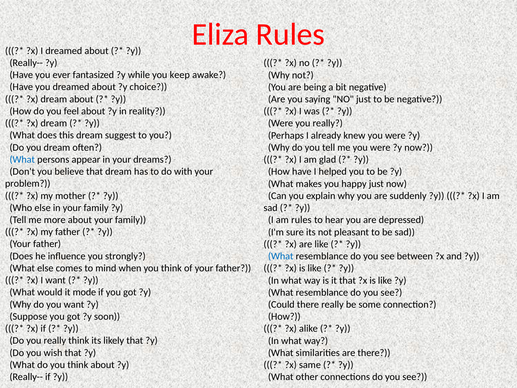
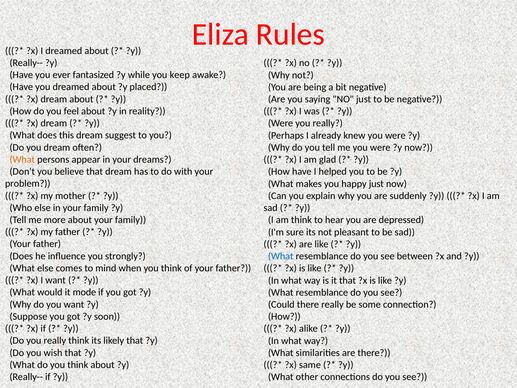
choice: choice -> placed (148, 87)
What colour: blue -> orange (22, 159)
am rules: rules -> think (301, 220)
